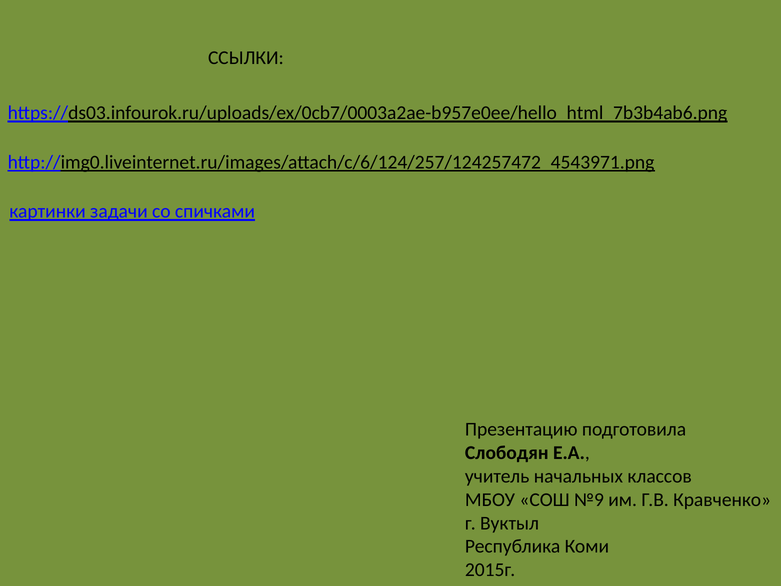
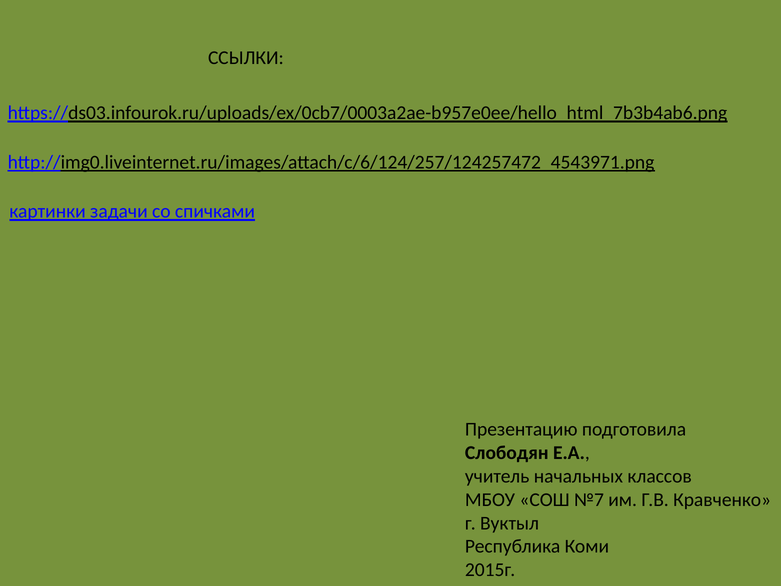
№9: №9 -> №7 (589, 499)
